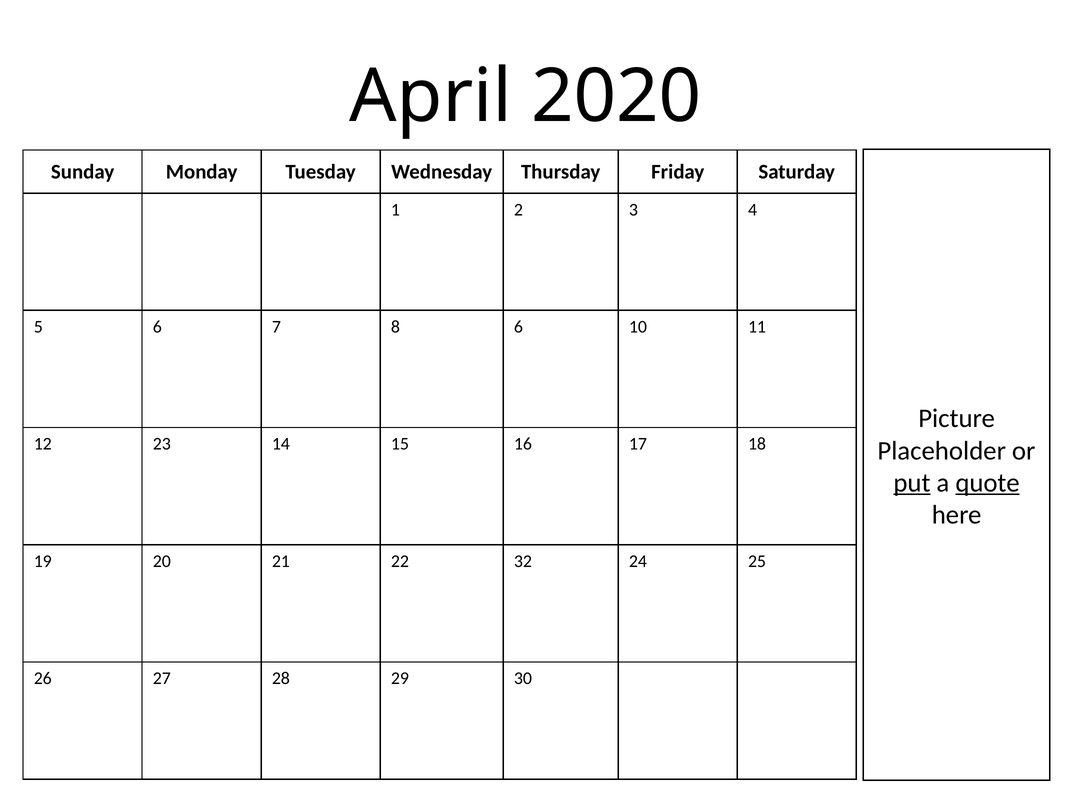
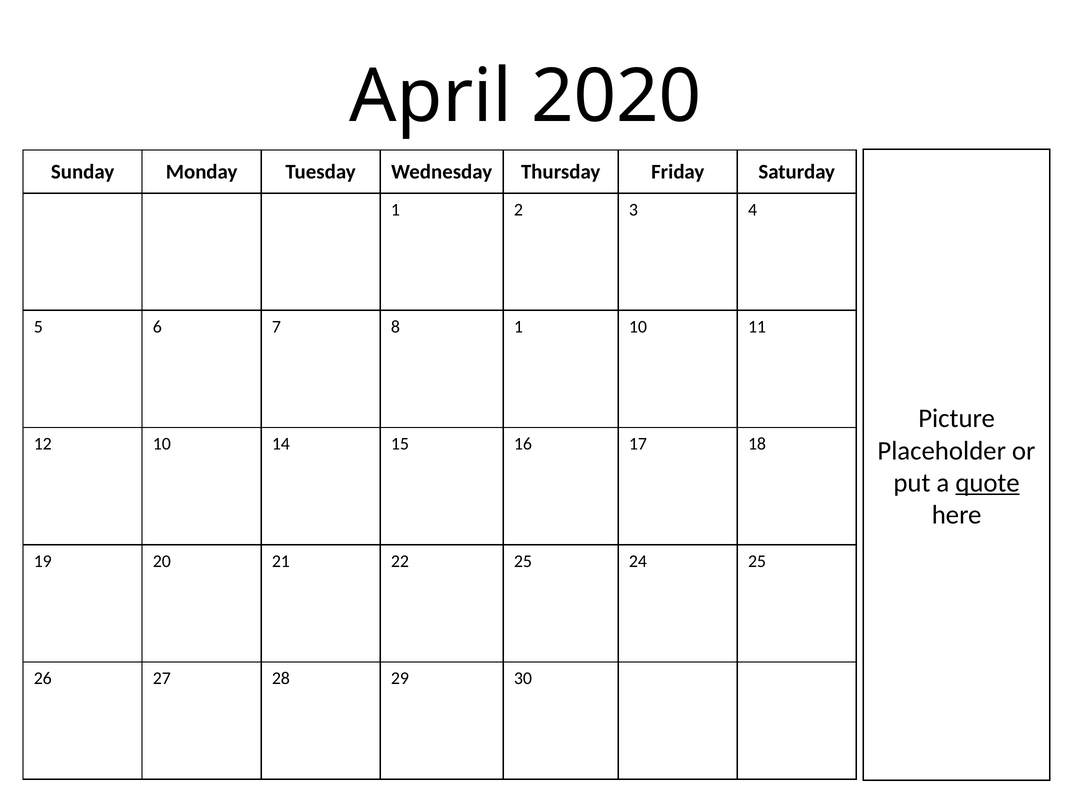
8 6: 6 -> 1 (518, 327)
12 23: 23 -> 10 (162, 444)
put underline: present -> none (912, 483)
22 32: 32 -> 25 (523, 561)
